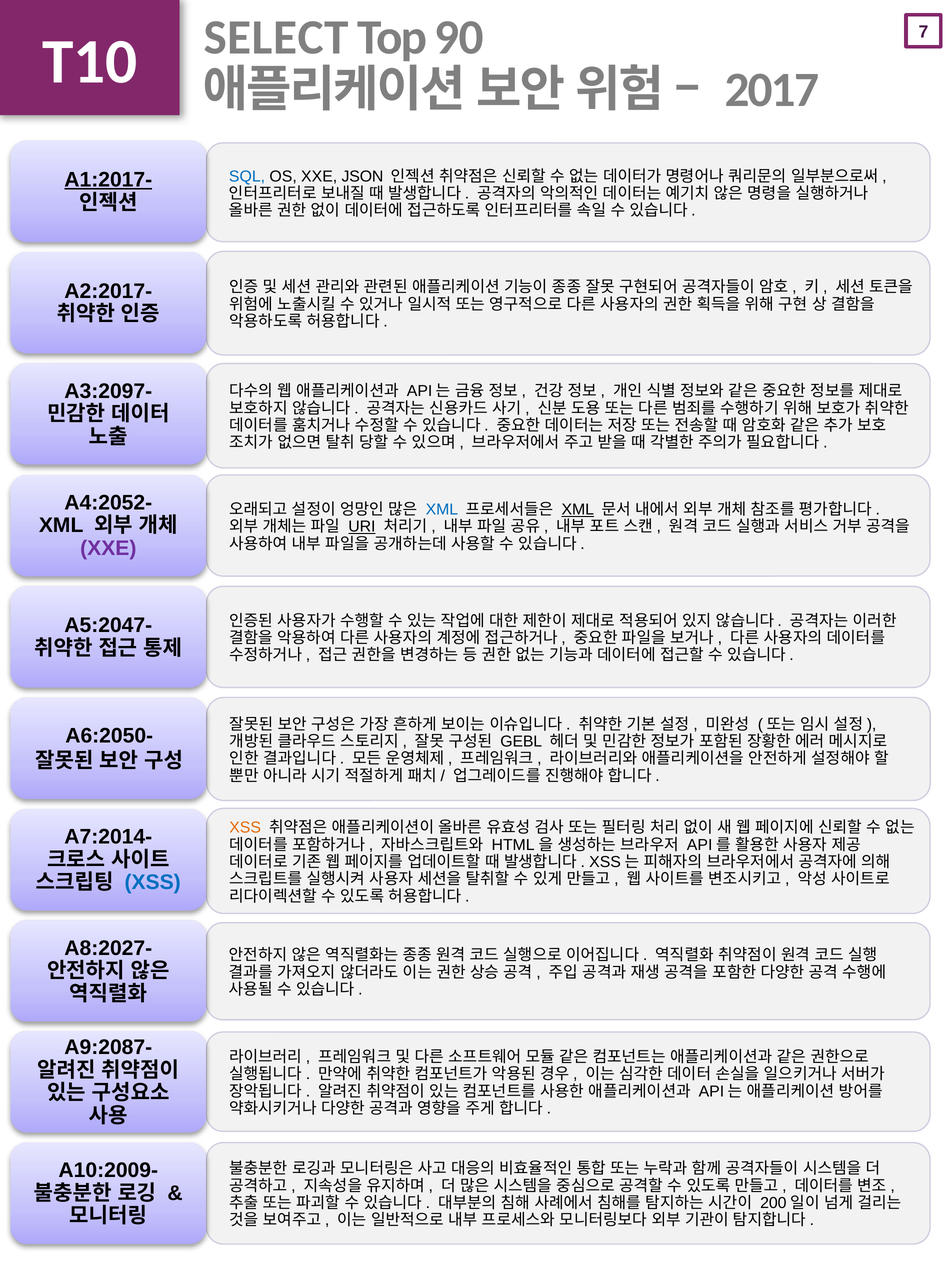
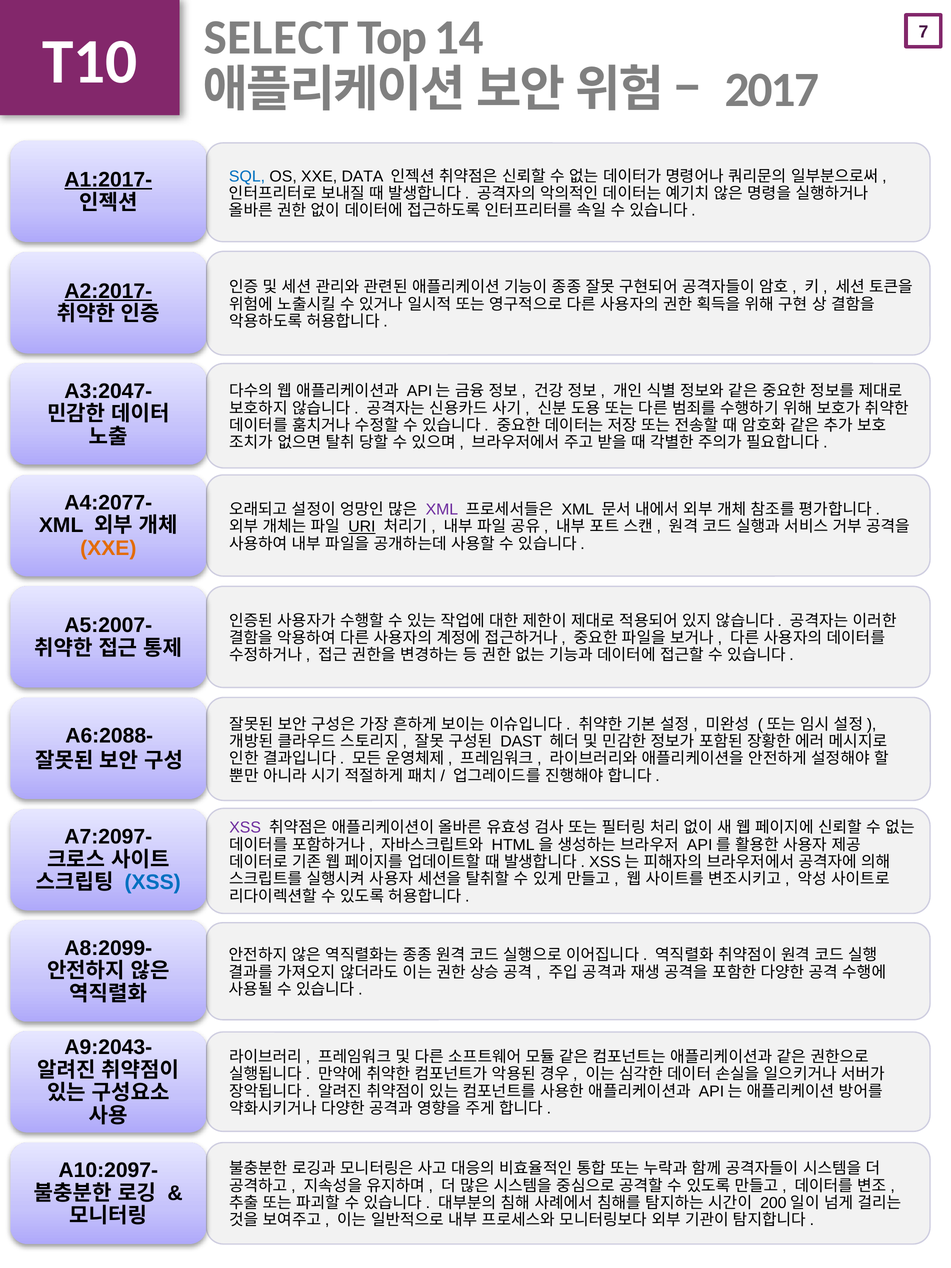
90: 90 -> 14 (459, 37)
JSON: JSON -> DATA (362, 176)
A2:2017- underline: none -> present (108, 291)
A3:2097-: A3:2097- -> A3:2047- (108, 391)
A4:2052-: A4:2052- -> A4:2077- (108, 503)
XML colour: blue -> purple (442, 509)
XML underline: present -> none (578, 509)
XXE colour: purple -> orange (108, 548)
A5:2047-: A5:2047- -> A5:2007- (108, 625)
A6:2050-: A6:2050- -> A6:2088- (109, 736)
GEBL: GEBL -> DAST (521, 741)
XSS colour: orange -> purple (245, 828)
A7:2014-: A7:2014- -> A7:2097- (108, 837)
A8:2027-: A8:2027- -> A8:2099- (108, 948)
A9:2087-: A9:2087- -> A9:2043- (108, 1047)
A10:2009-: A10:2009- -> A10:2097- (108, 1170)
